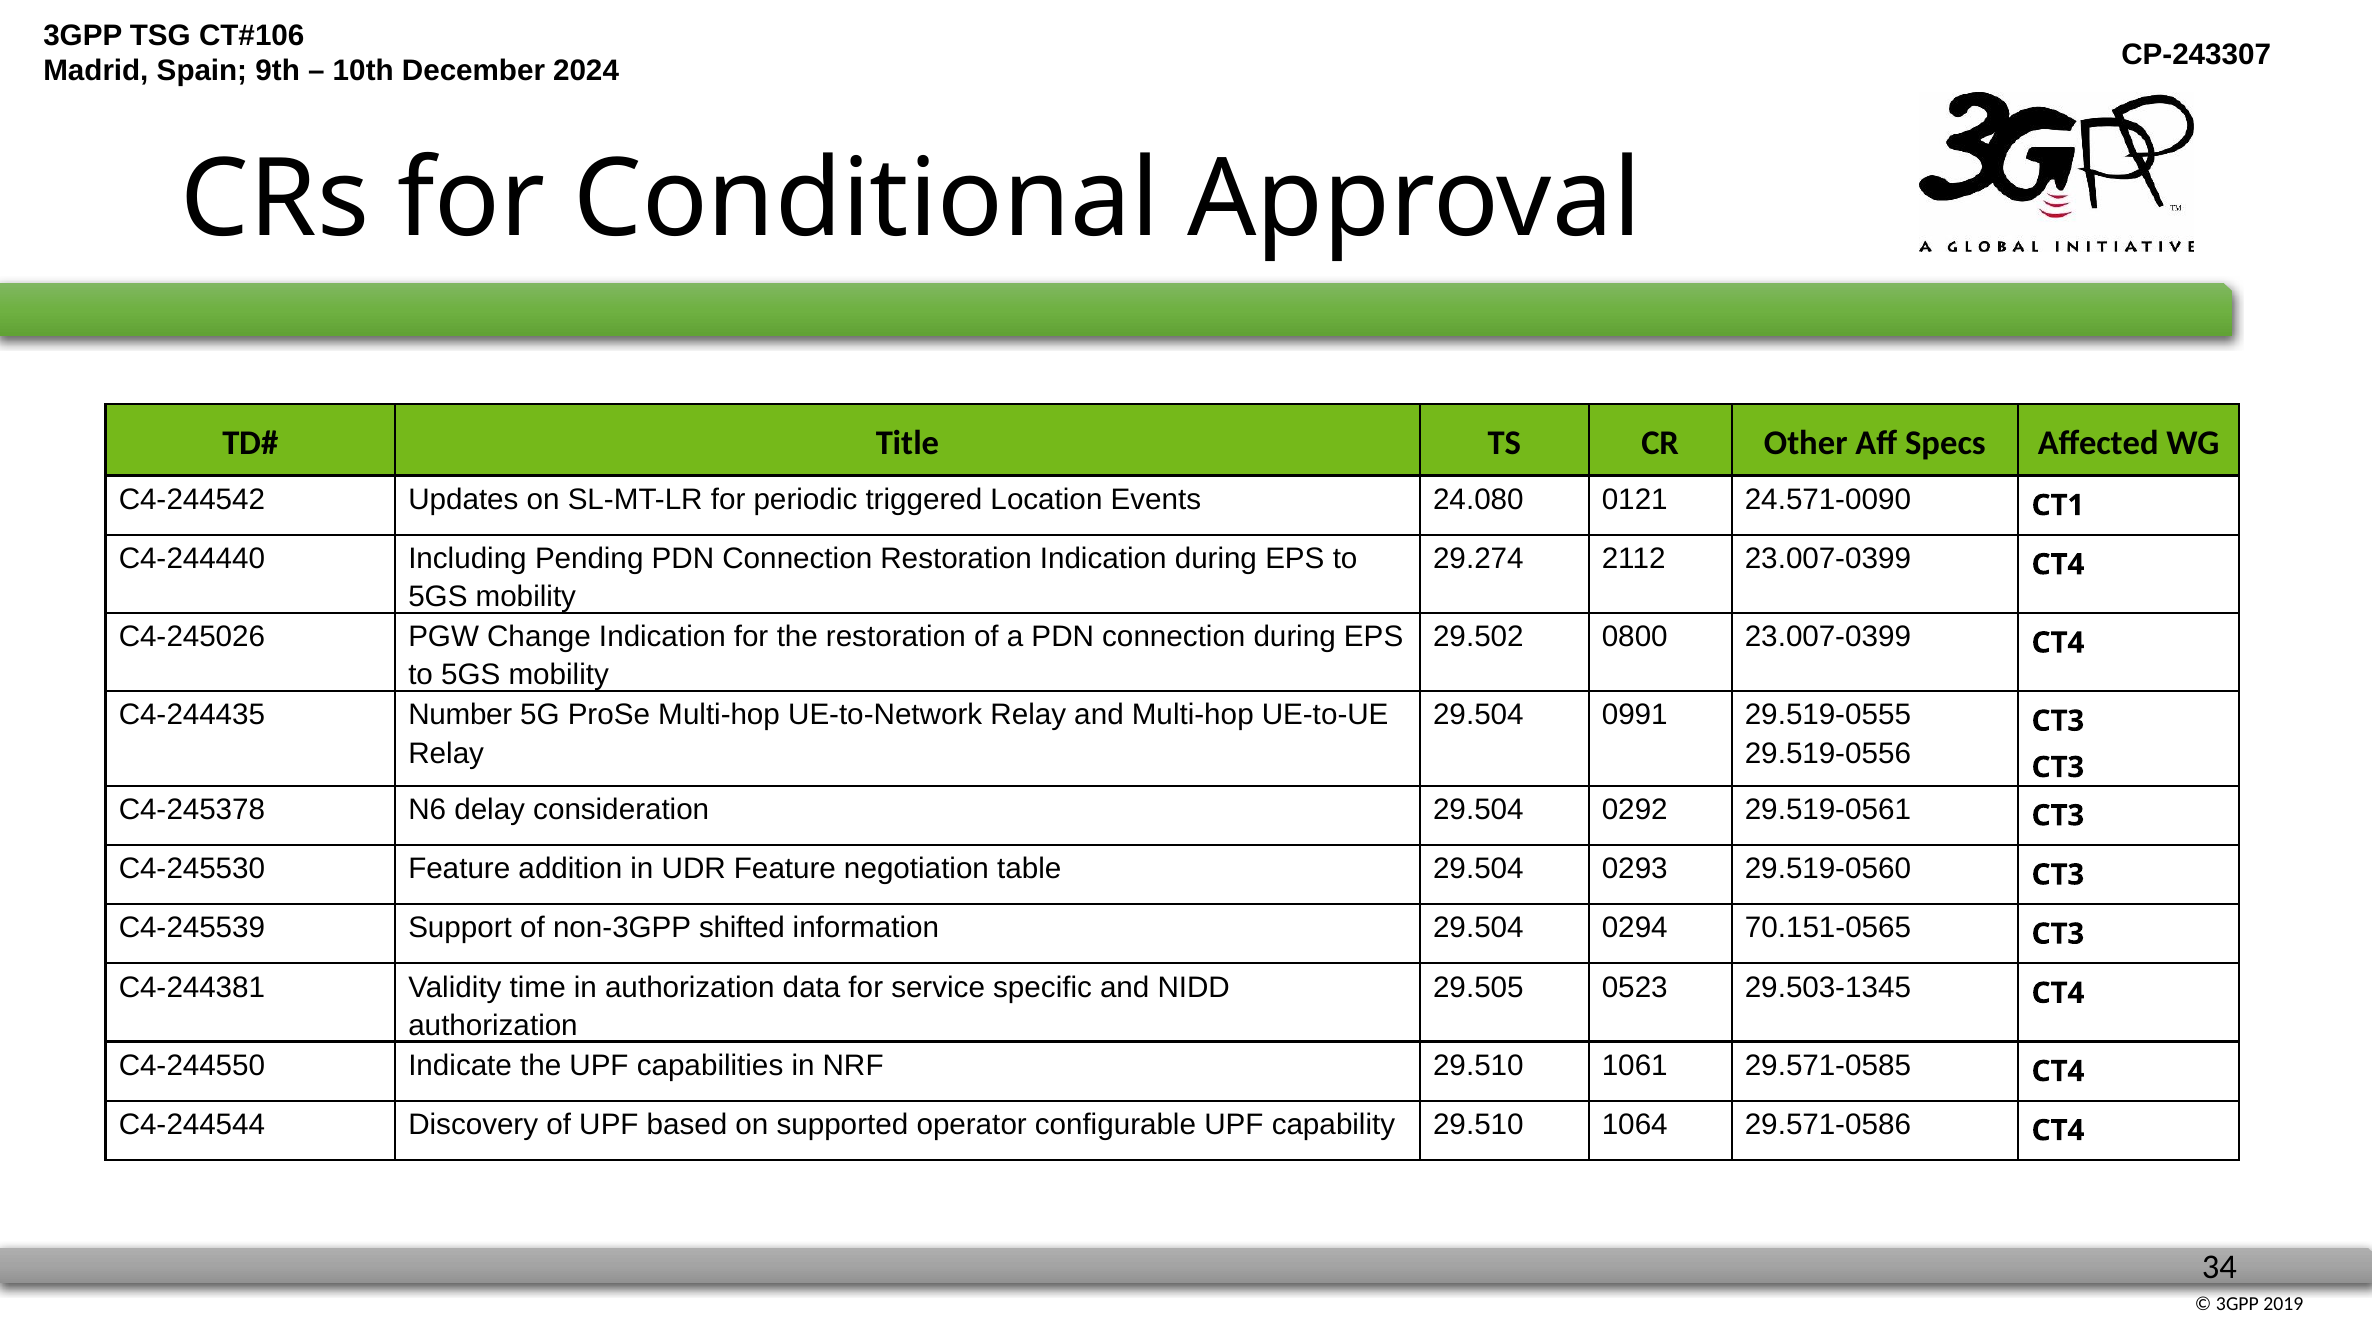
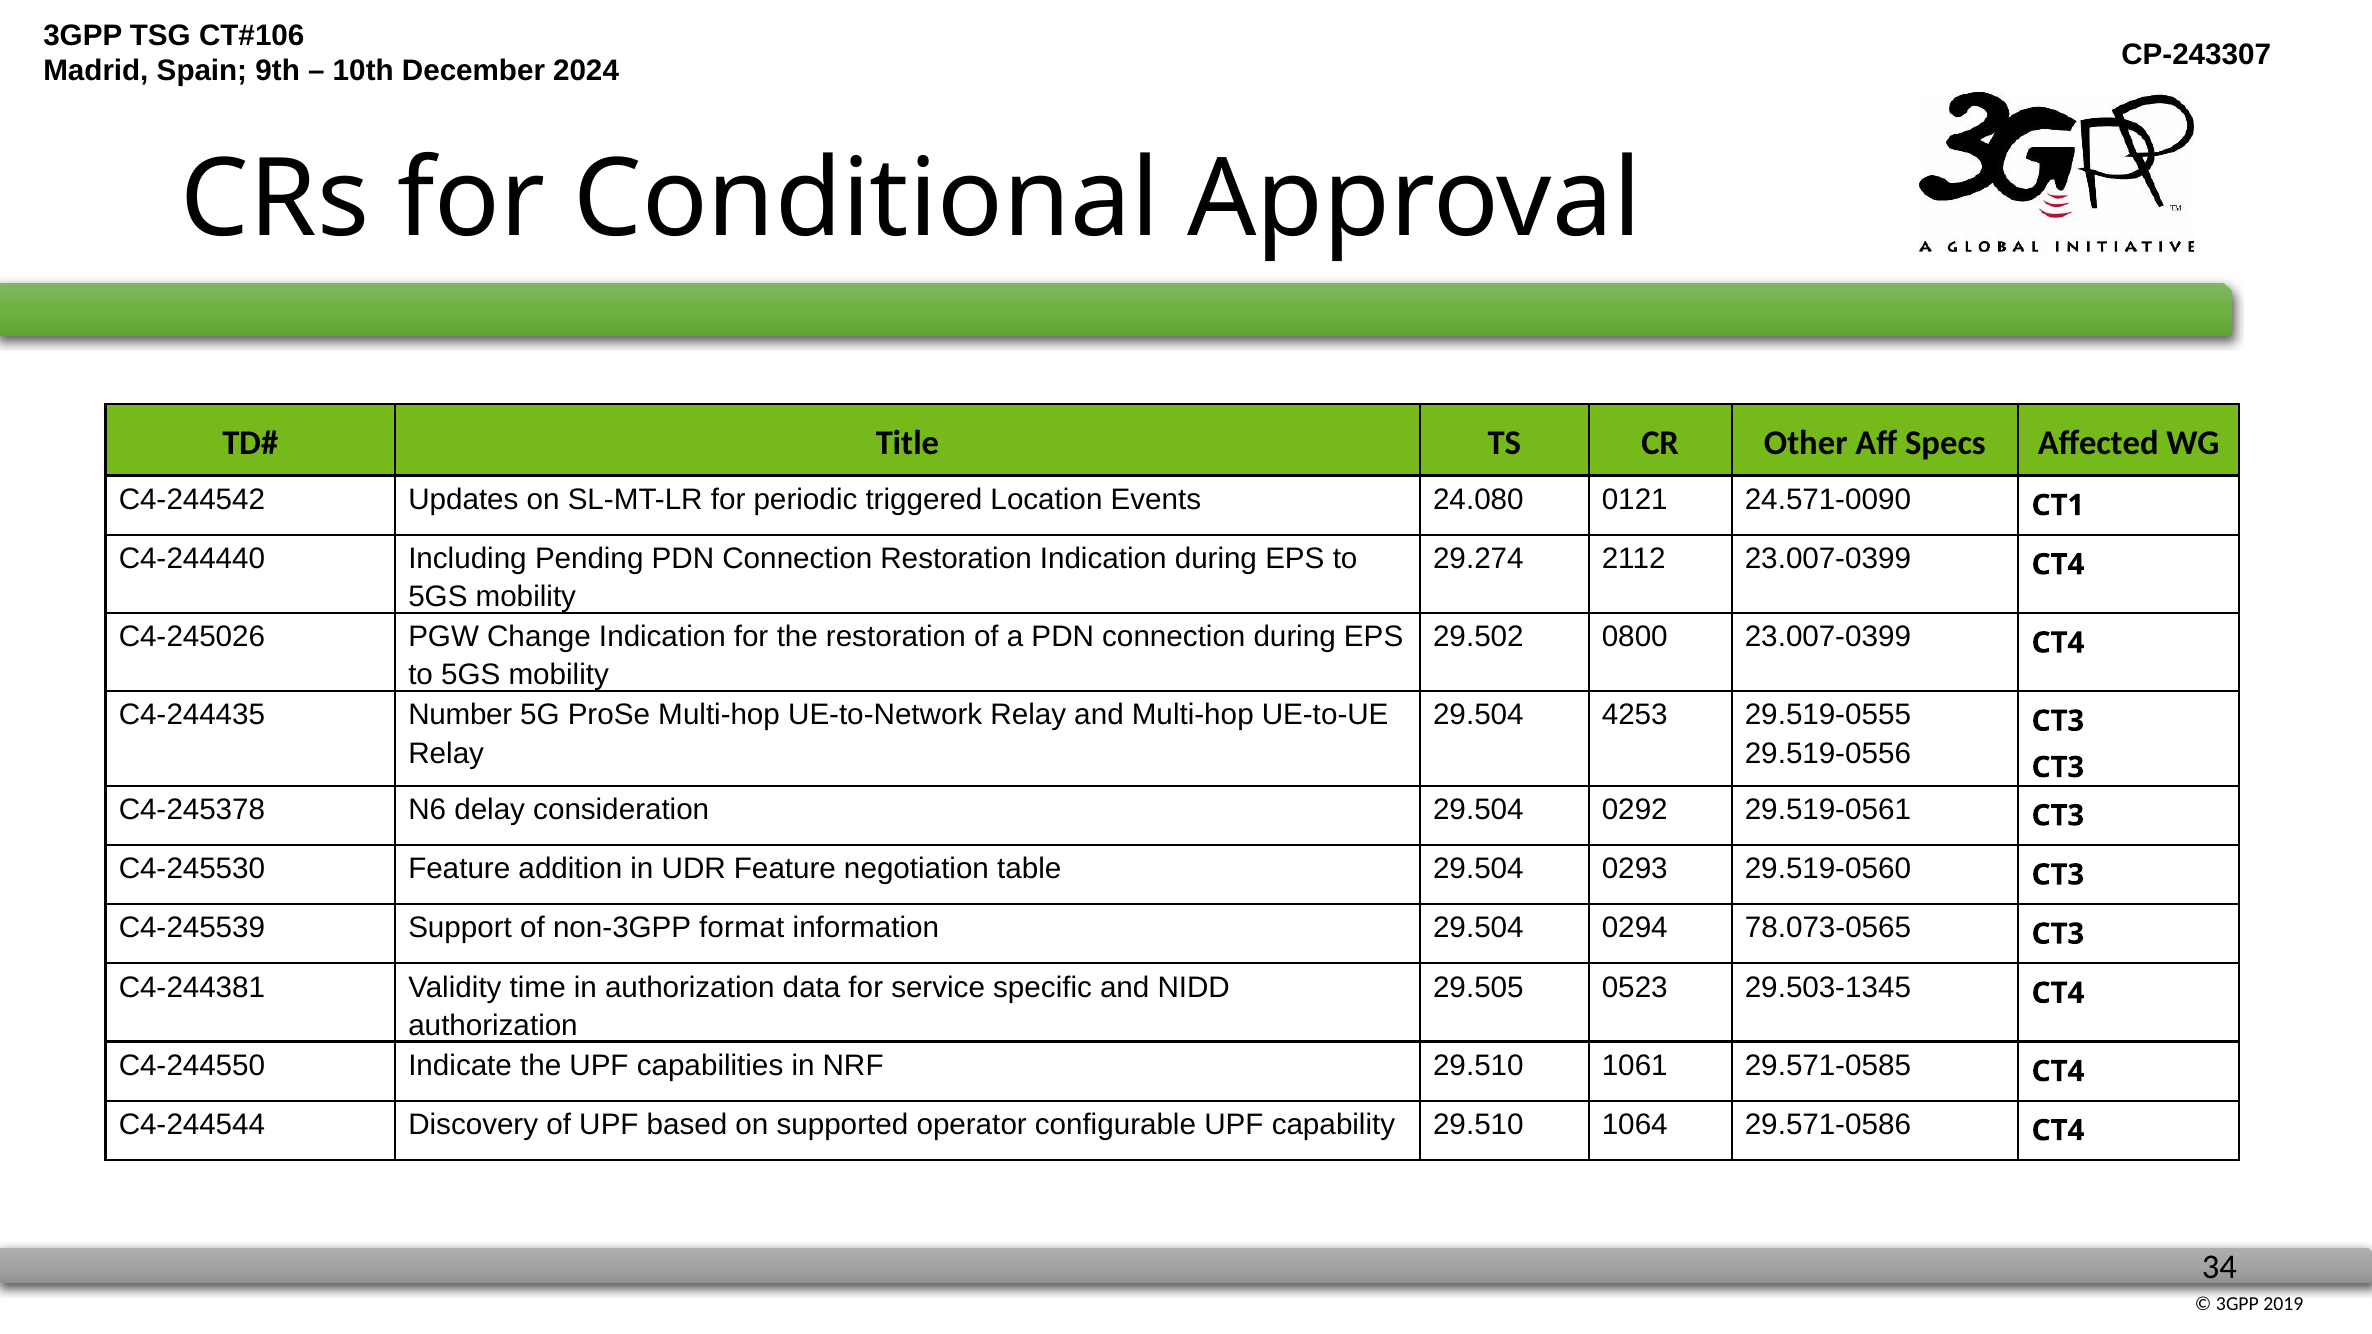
0991: 0991 -> 4253 (1635, 715)
shifted: shifted -> format (742, 928)
70.151-0565: 70.151-0565 -> 78.073-0565 (1828, 928)
